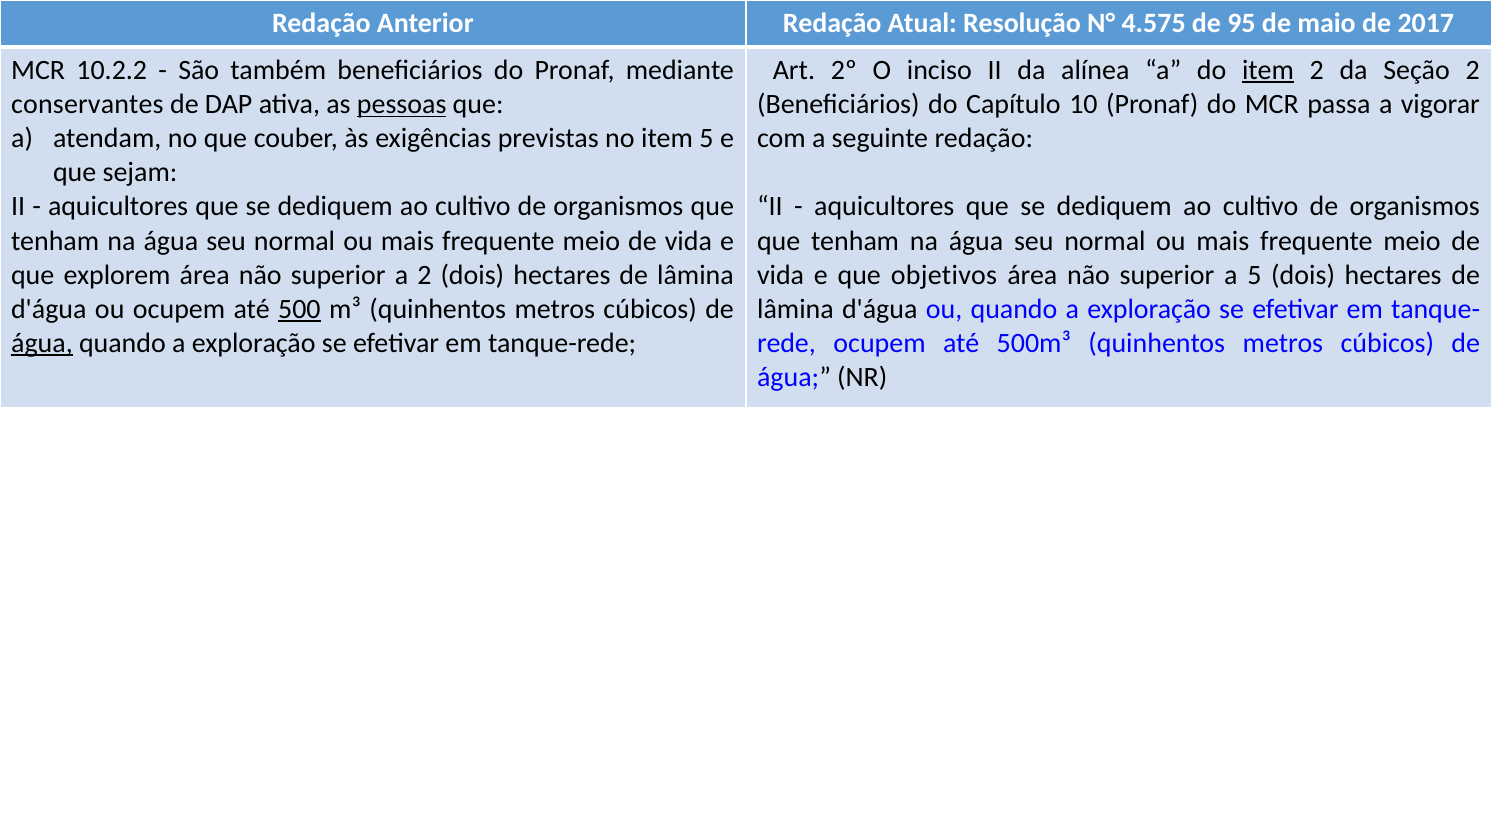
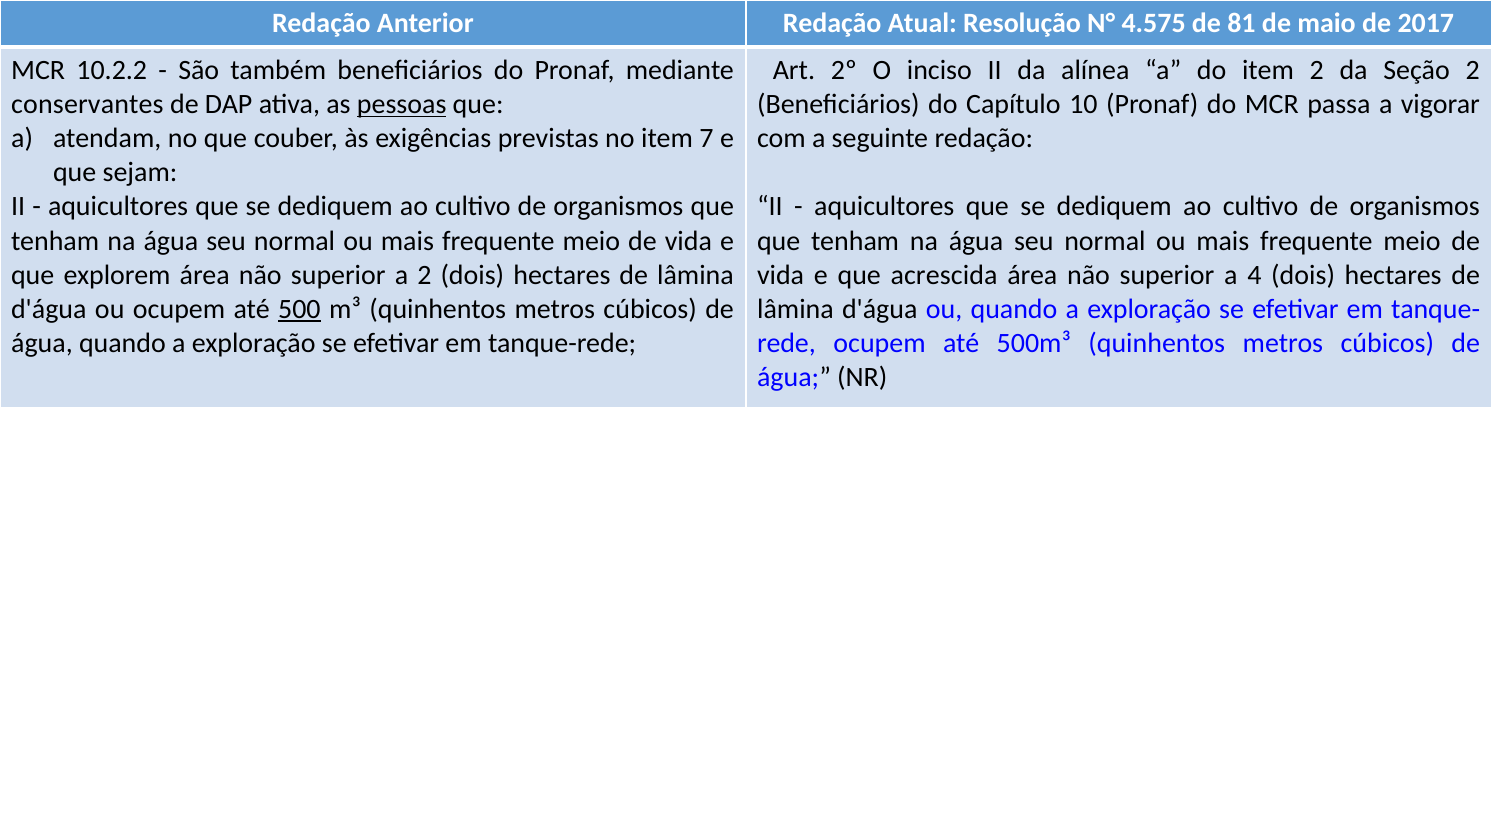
95: 95 -> 81 (1241, 23)
item underline: present -> none (1268, 70)
item 5: 5 -> 7 (707, 139)
objetivos: objetivos -> acrescida (944, 275)
a 5: 5 -> 4 (1254, 275)
água underline: present -> none (42, 343)
